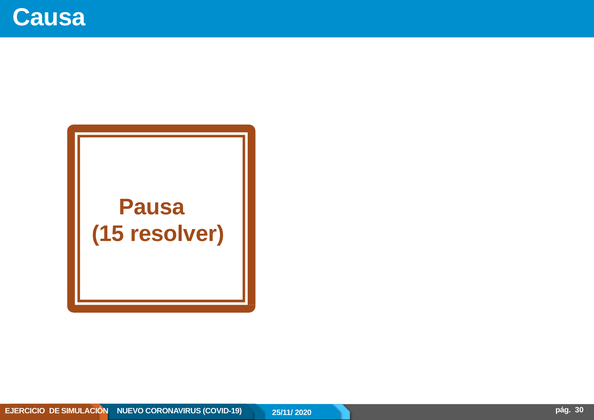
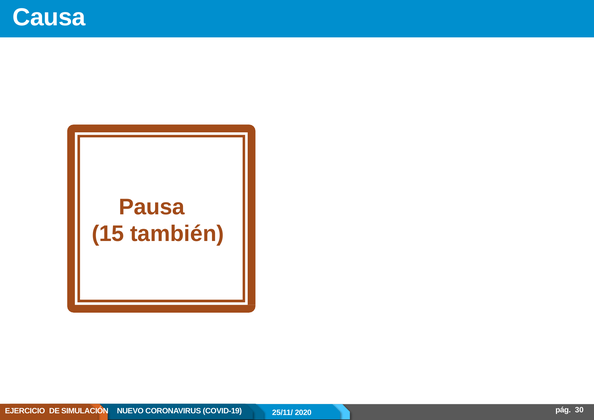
resolver: resolver -> también (177, 234)
